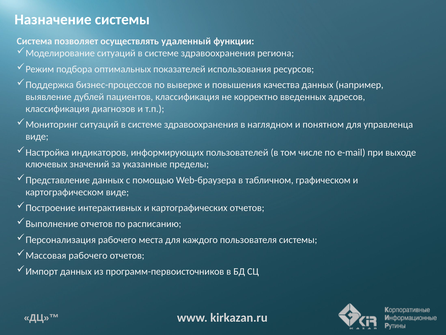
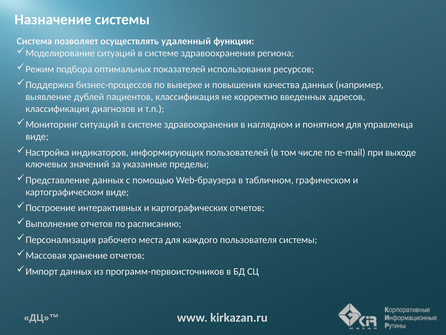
рабочего: рабочего -> хранение (88, 255)
